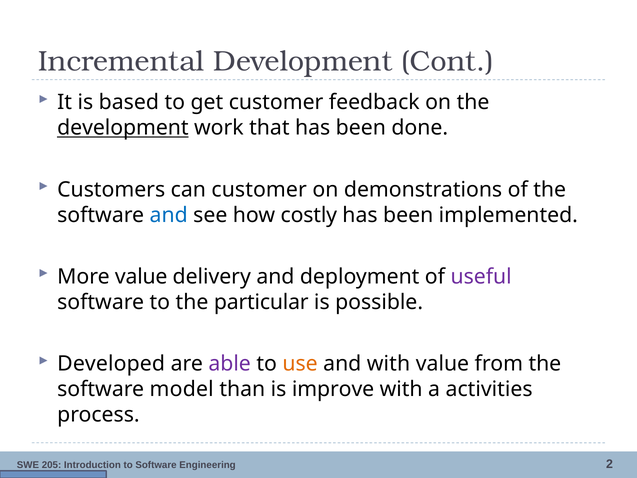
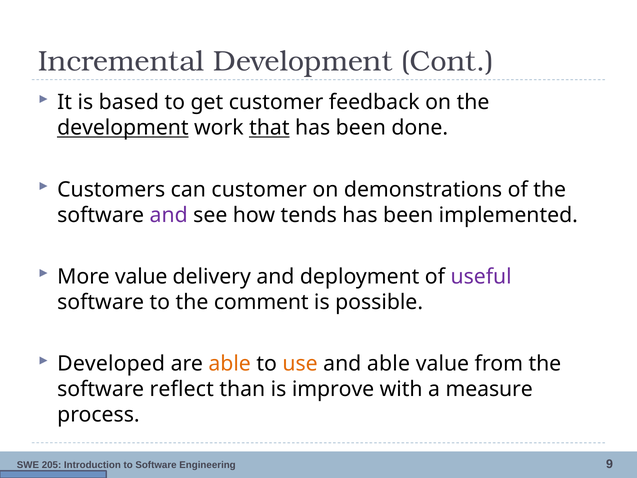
that underline: none -> present (269, 128)
and colour: blue -> purple (169, 215)
costly: costly -> tends (309, 215)
particular: particular -> comment (261, 302)
able colour: purple -> orange (230, 364)
and with: with -> able (388, 364)
model: model -> reflect (182, 389)
activities: activities -> measure (489, 389)
2: 2 -> 9 (610, 464)
